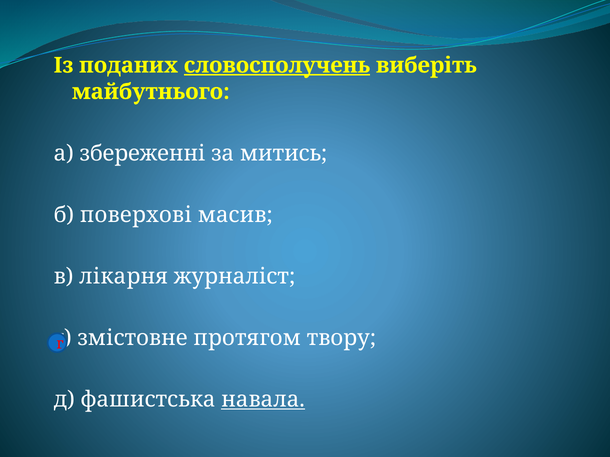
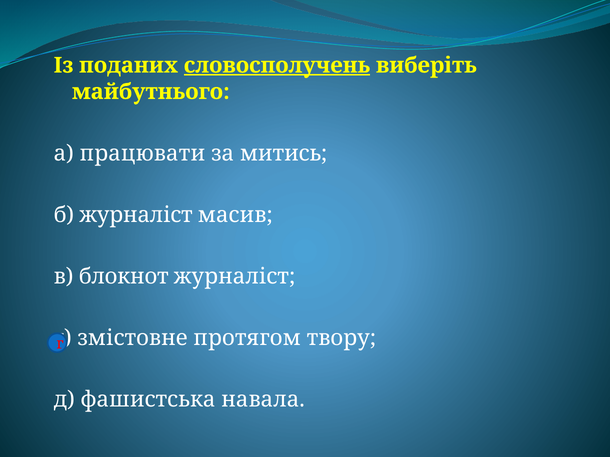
збереженні: збереженні -> працювати (142, 153)
б поверхові: поверхові -> журналіст (136, 215)
лікарня: лікарня -> блокнот (124, 277)
навала underline: present -> none (263, 400)
